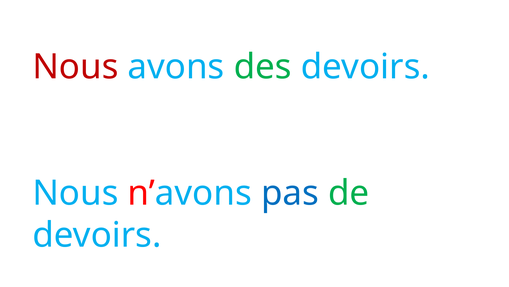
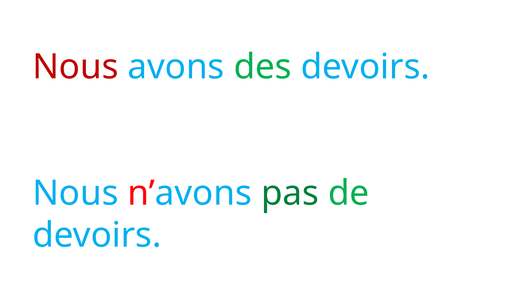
pas colour: blue -> green (290, 193)
